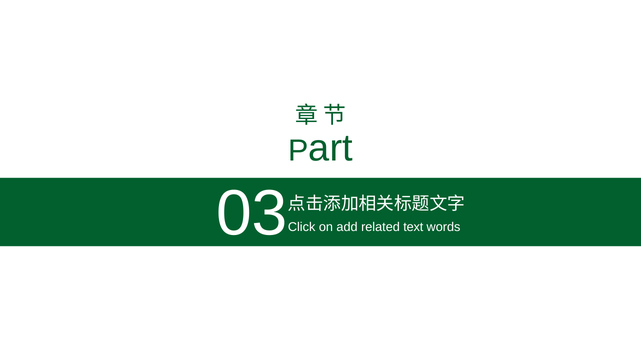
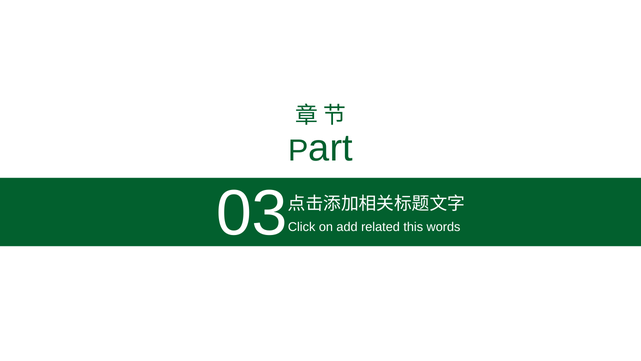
text: text -> this (413, 227)
